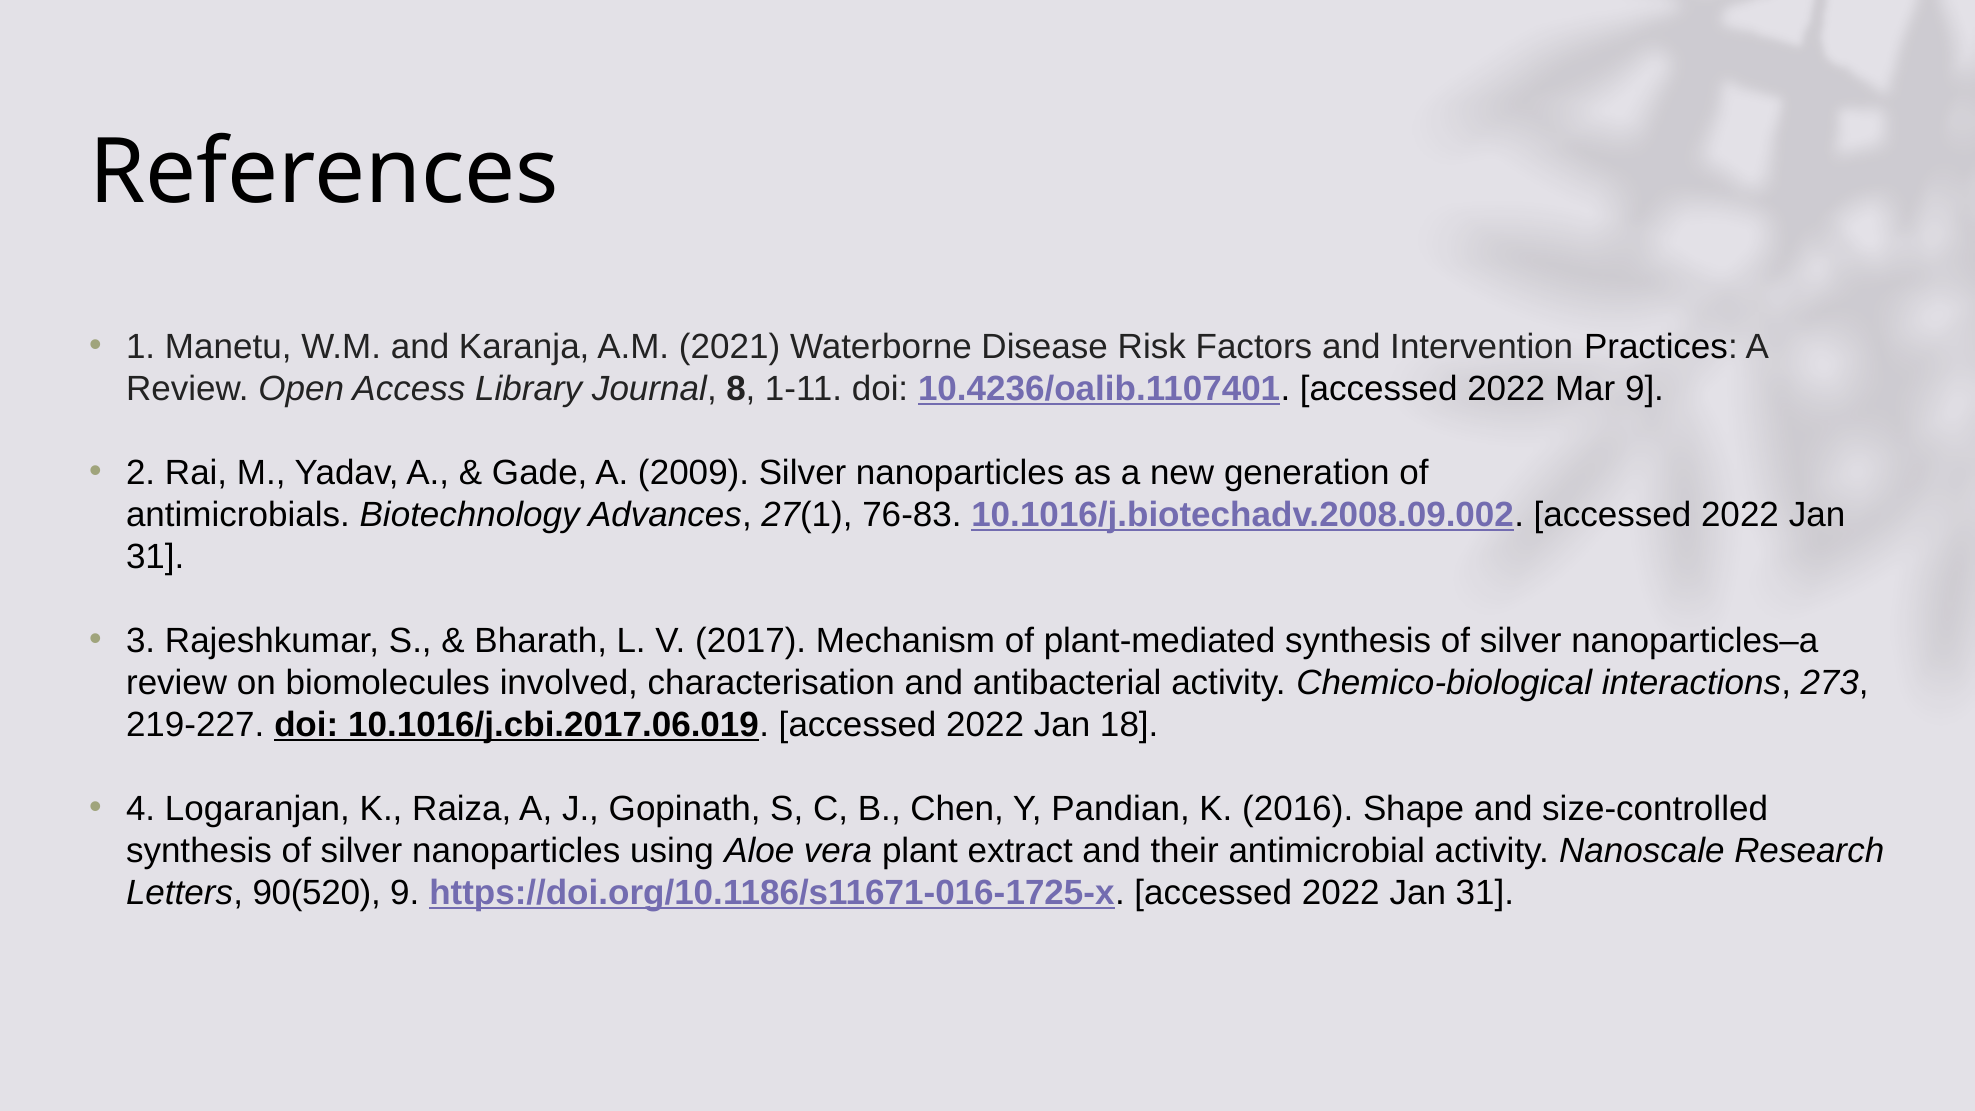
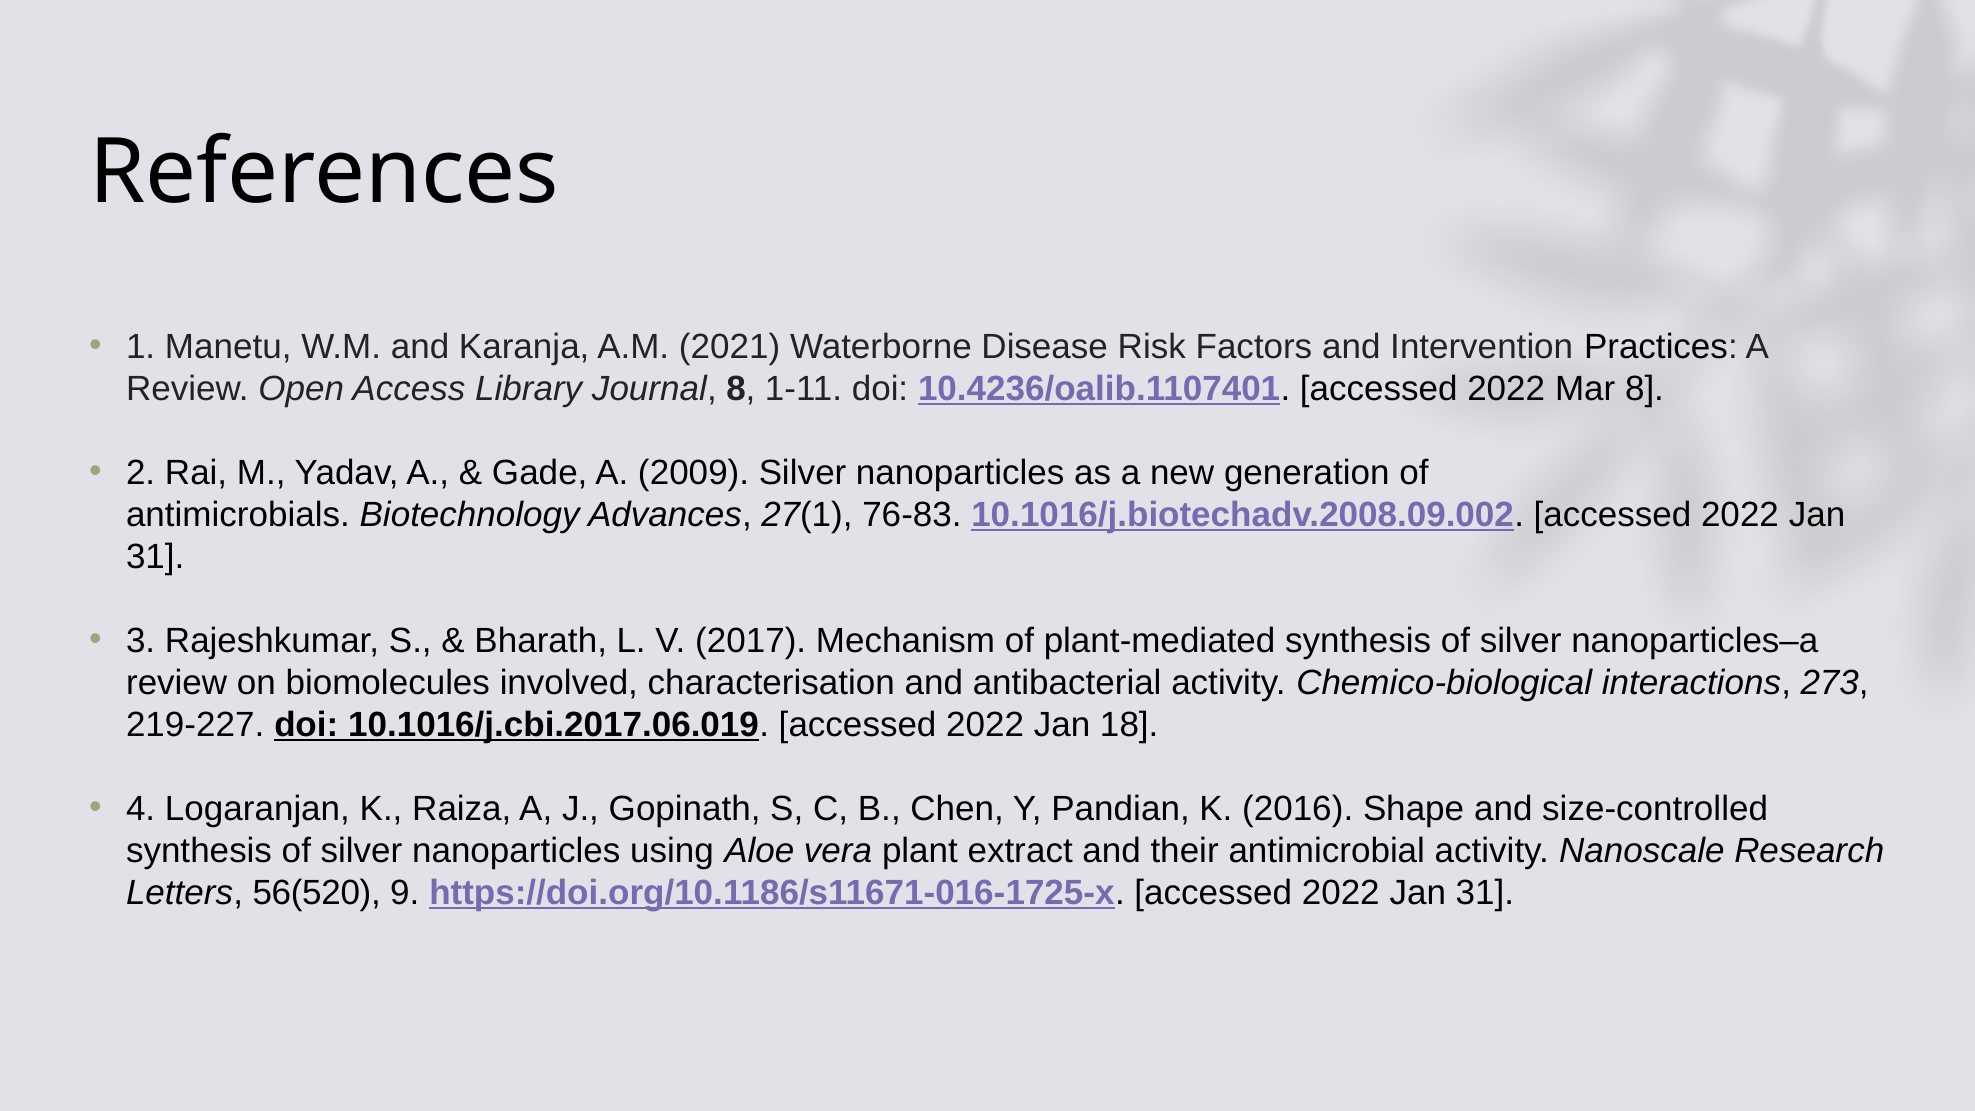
Mar 9: 9 -> 8 (1645, 389)
90(520: 90(520 -> 56(520 (317, 892)
